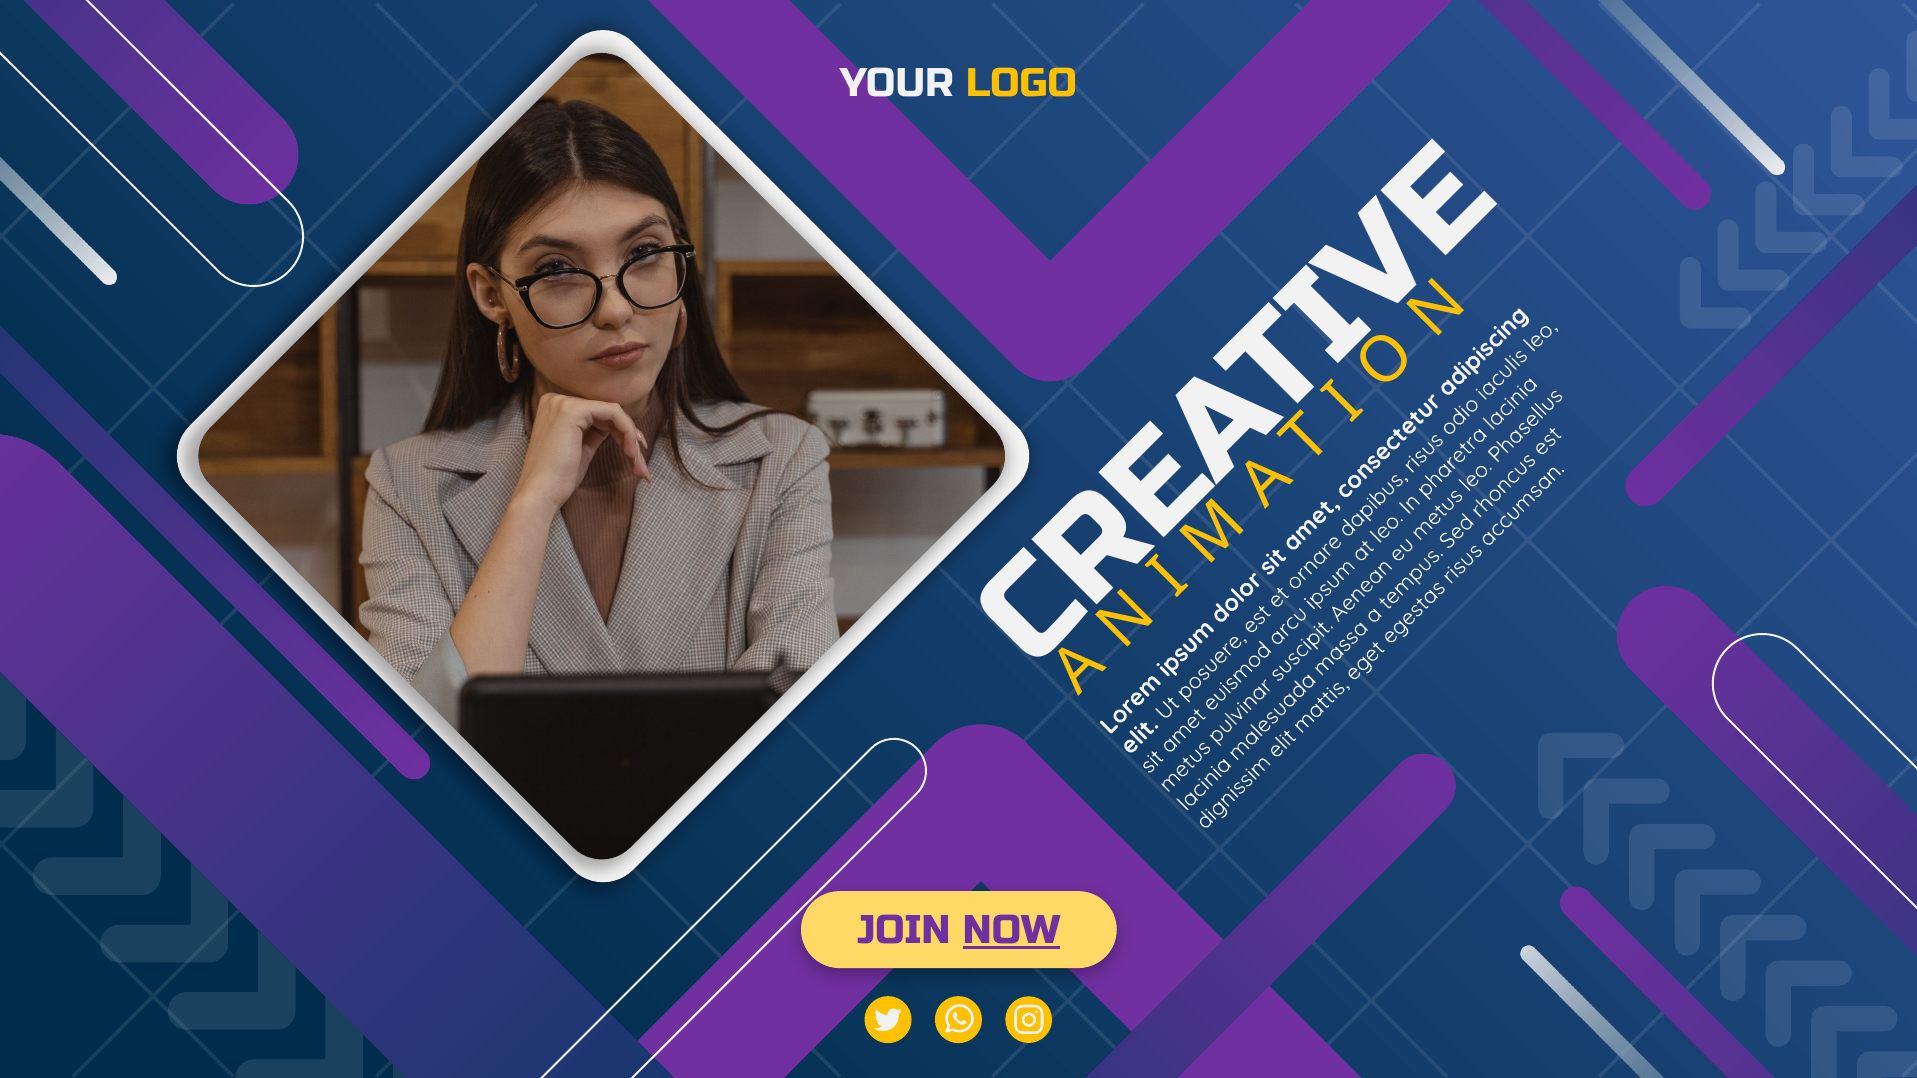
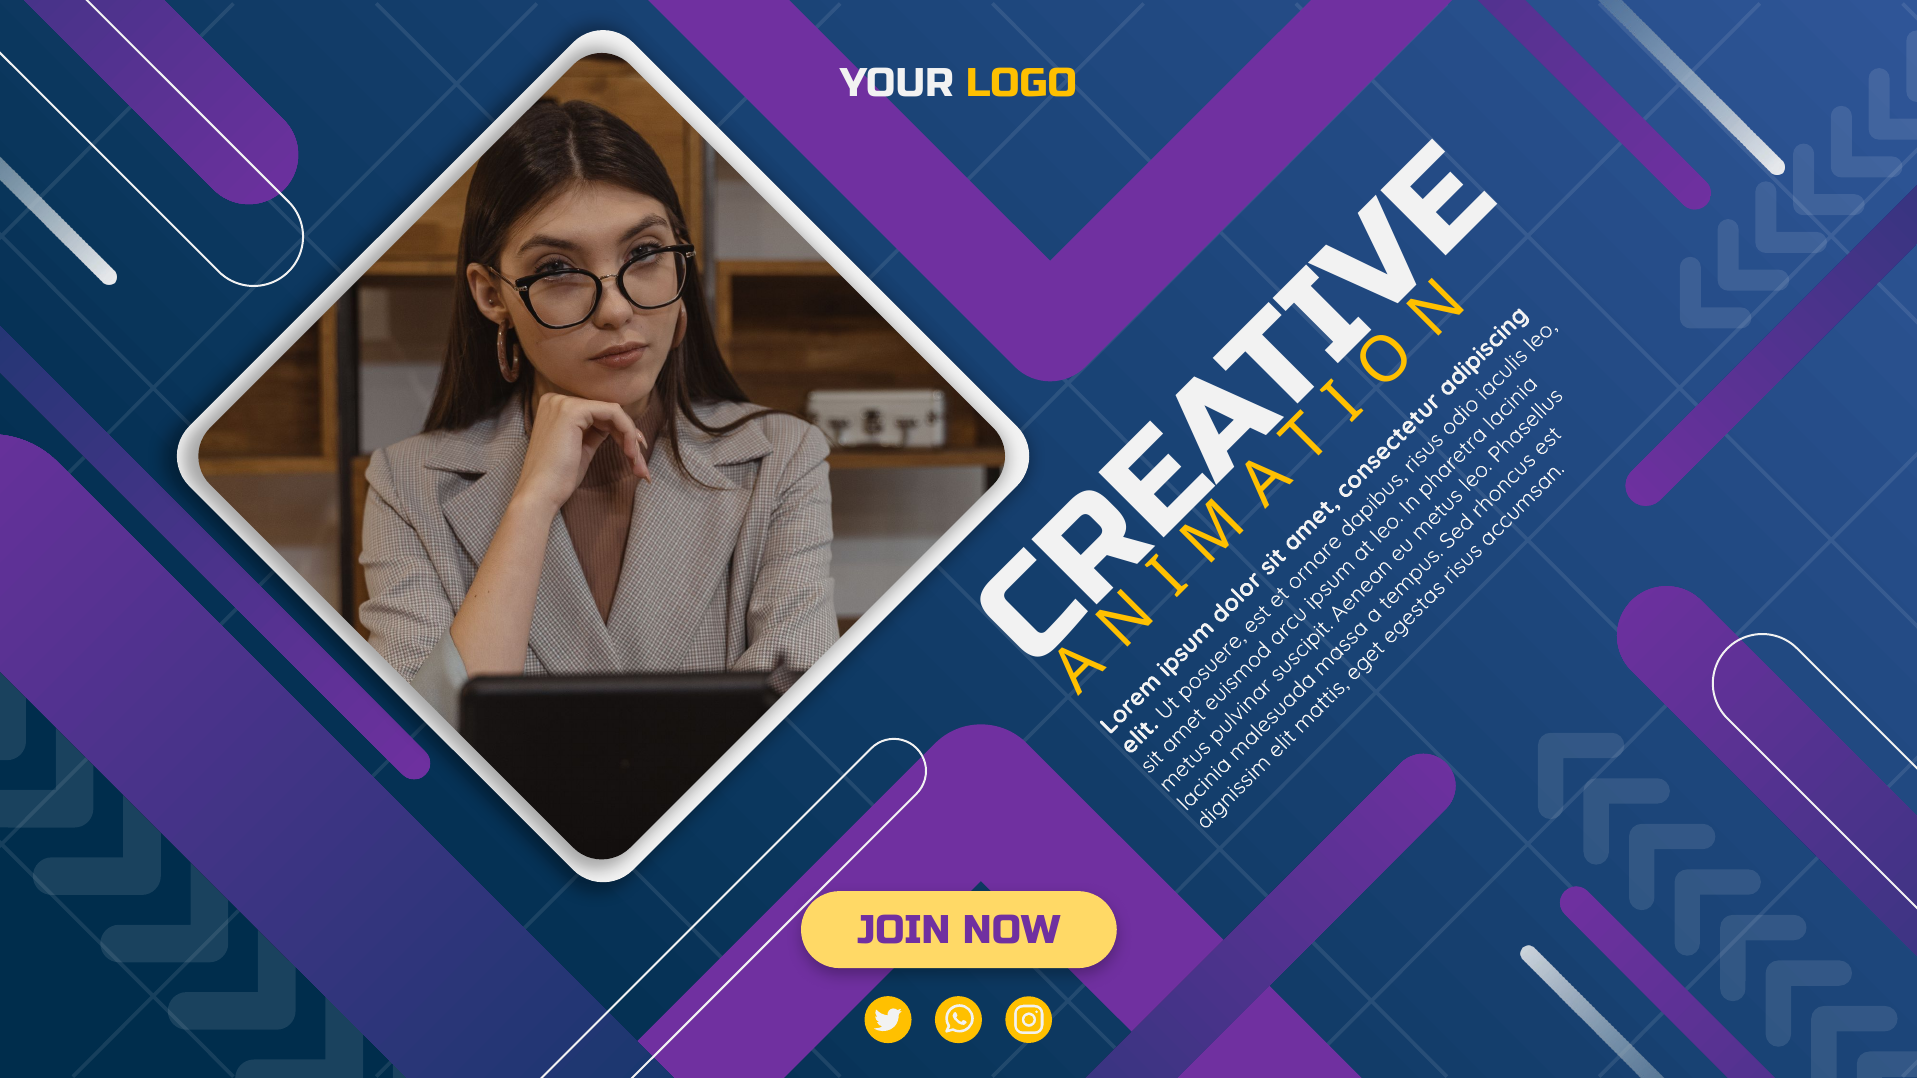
NOW underline: present -> none (1011, 931)
